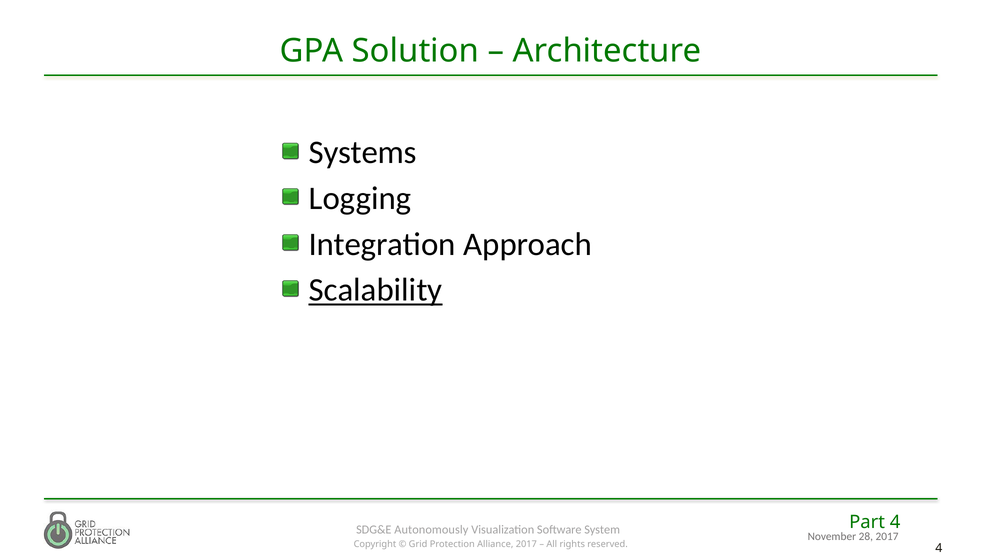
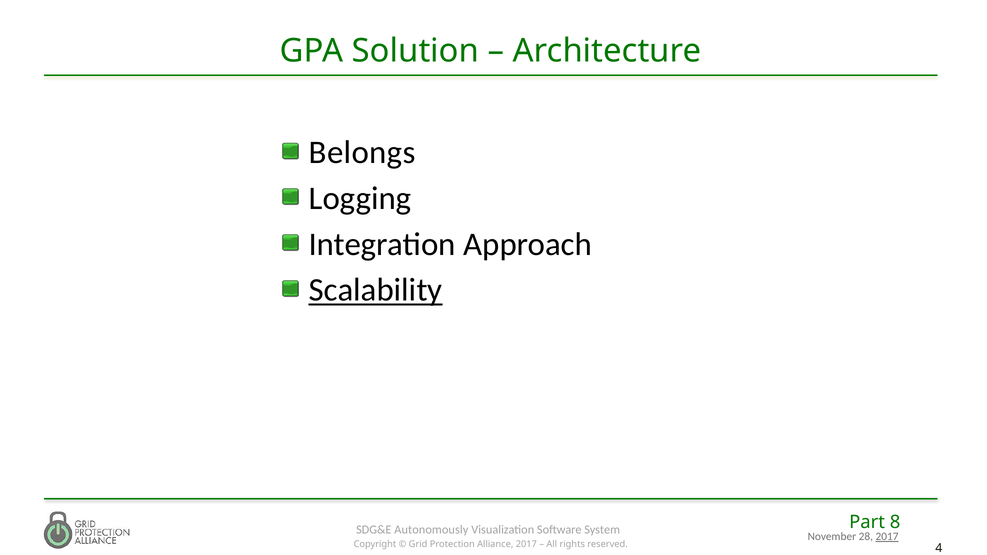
Systems: Systems -> Belongs (362, 153)
Part 4: 4 -> 8 (895, 522)
2017 underline: none -> present (887, 537)
